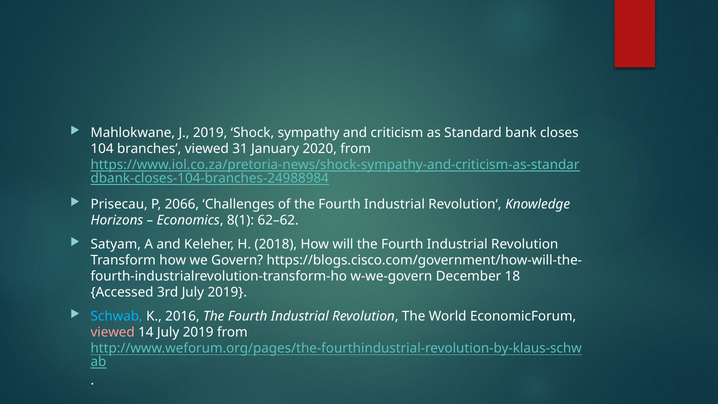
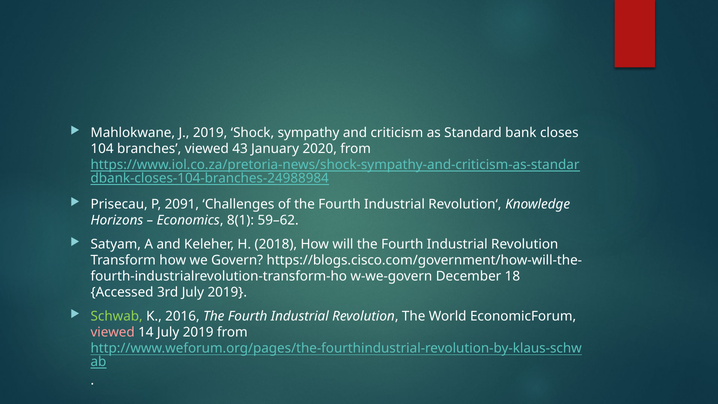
31: 31 -> 43 (240, 149)
2066: 2066 -> 2091 (182, 204)
62–62: 62–62 -> 59–62 (278, 220)
Schwab colour: light blue -> light green (117, 316)
